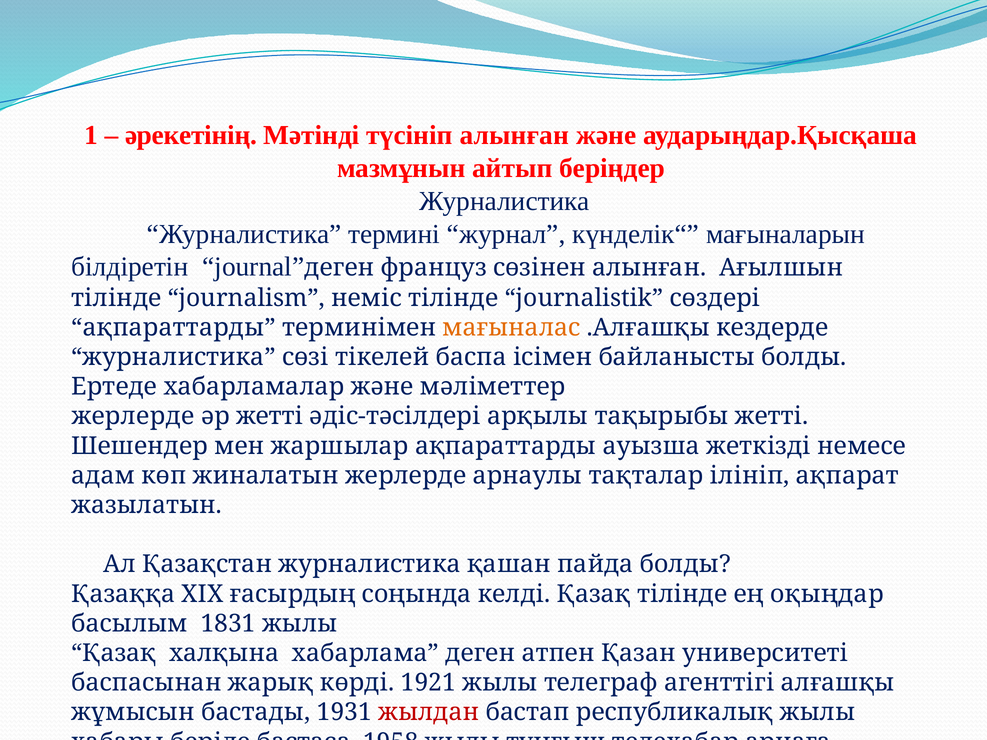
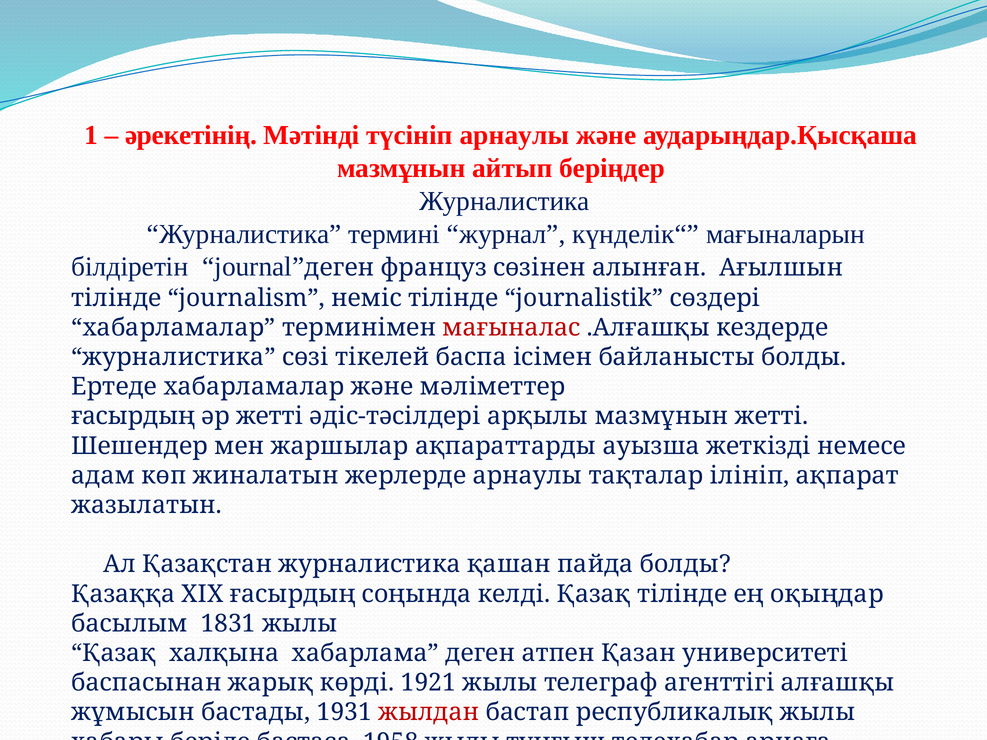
түсініп алынған: алынған -> арнаулы (514, 135)
ақпараттарды: ақпараттарды -> хабарламалар (173, 328)
мағыналас colour: orange -> red (511, 328)
жерлерде: жерлерде -> ғасырдың (133, 417)
арқылы тақырыбы: тақырыбы -> мазмұнын (662, 417)
